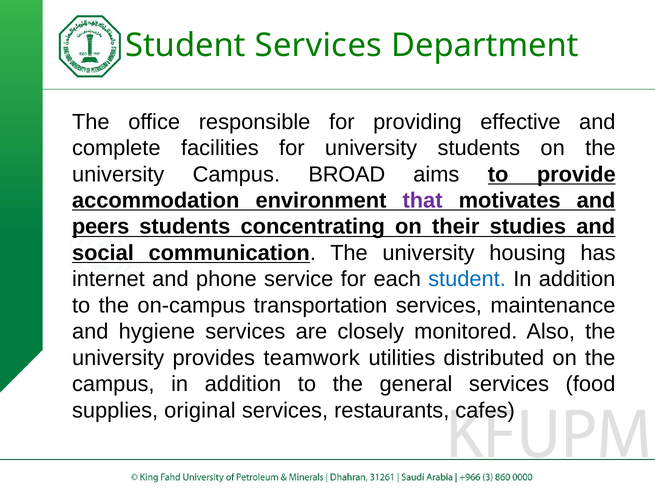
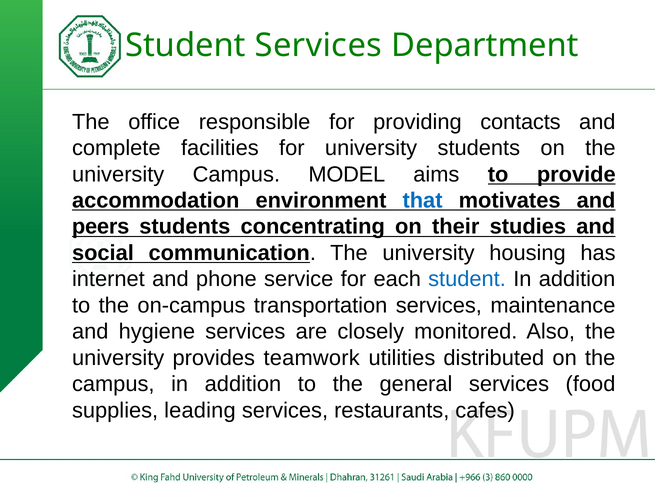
effective: effective -> contacts (520, 122)
BROAD: BROAD -> MODEL (347, 174)
that colour: purple -> blue (423, 200)
original: original -> leading (200, 410)
